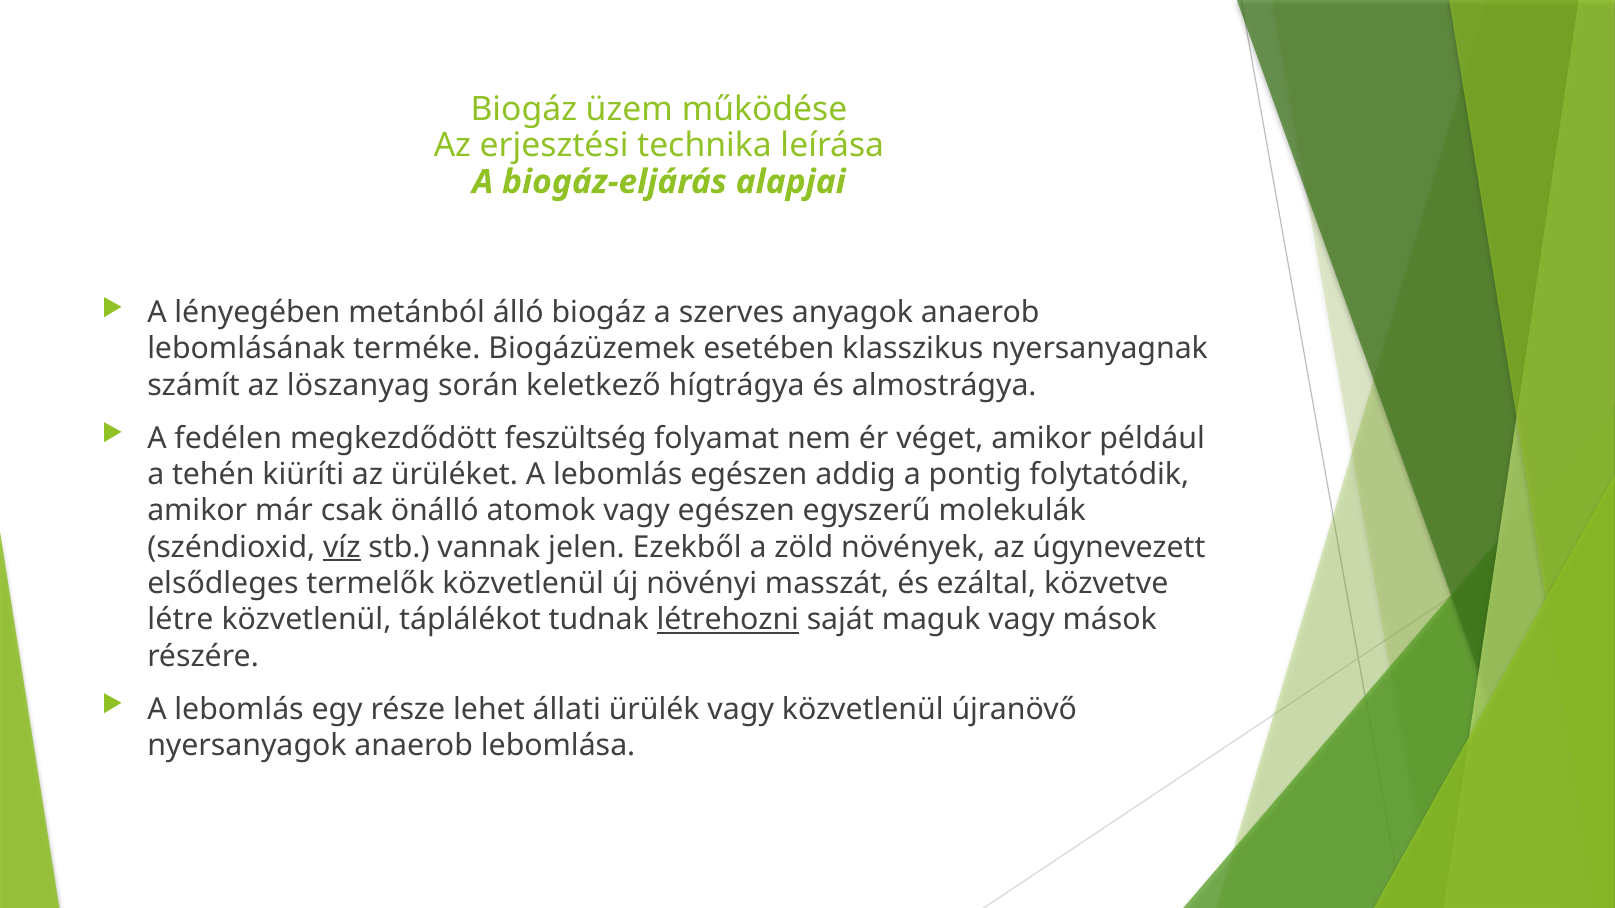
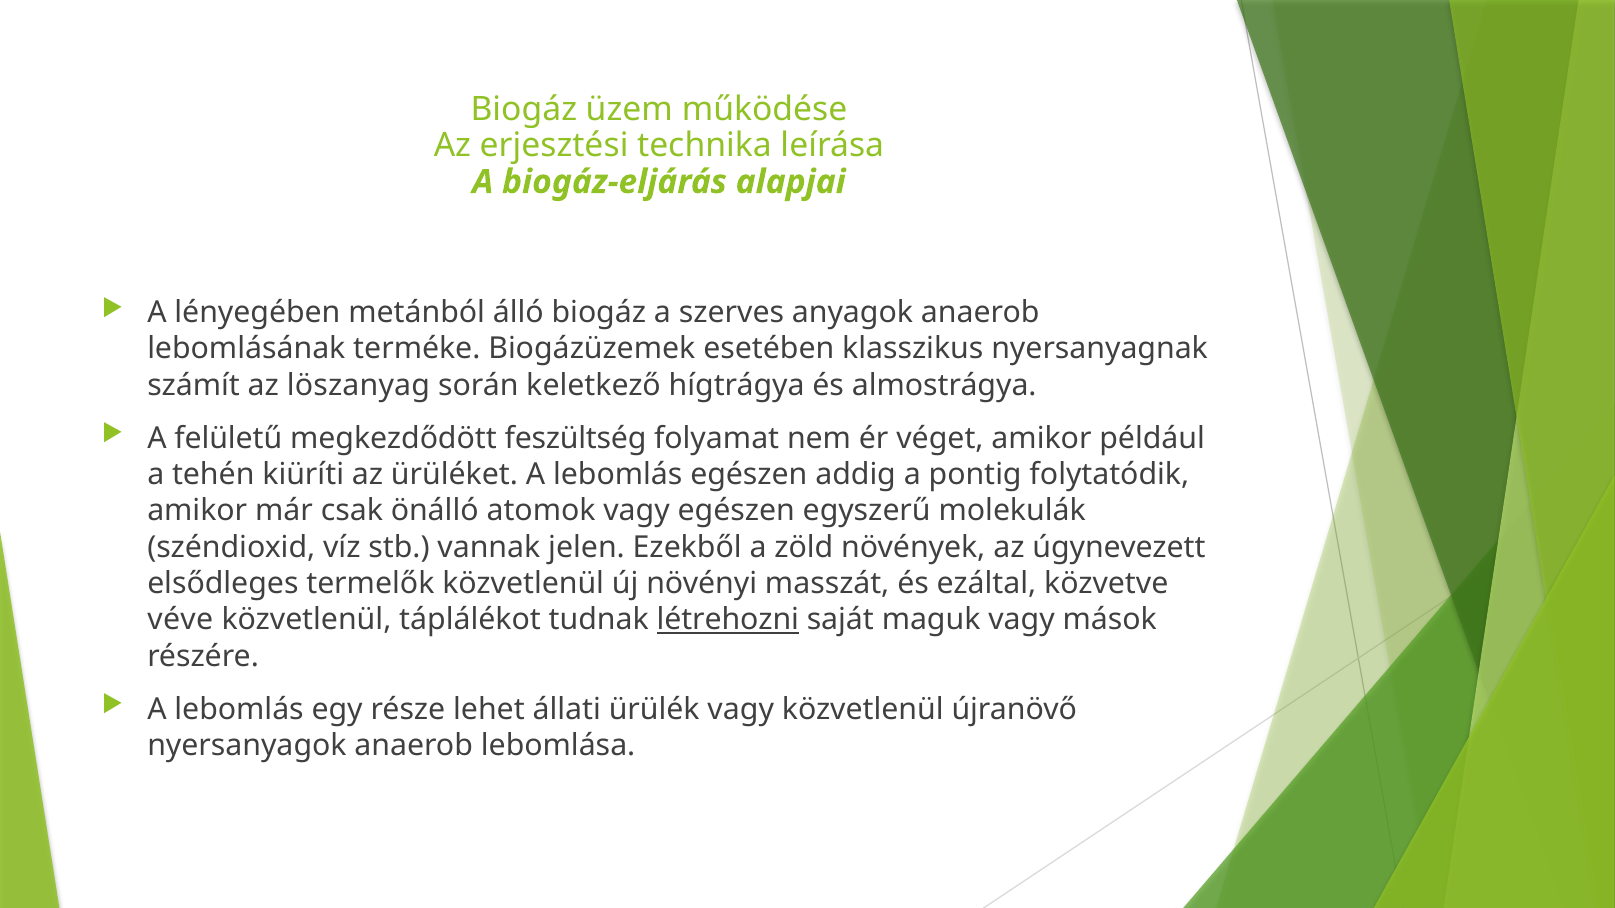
fedélen: fedélen -> felületű (228, 438)
víz underline: present -> none (342, 547)
létre: létre -> véve (180, 620)
